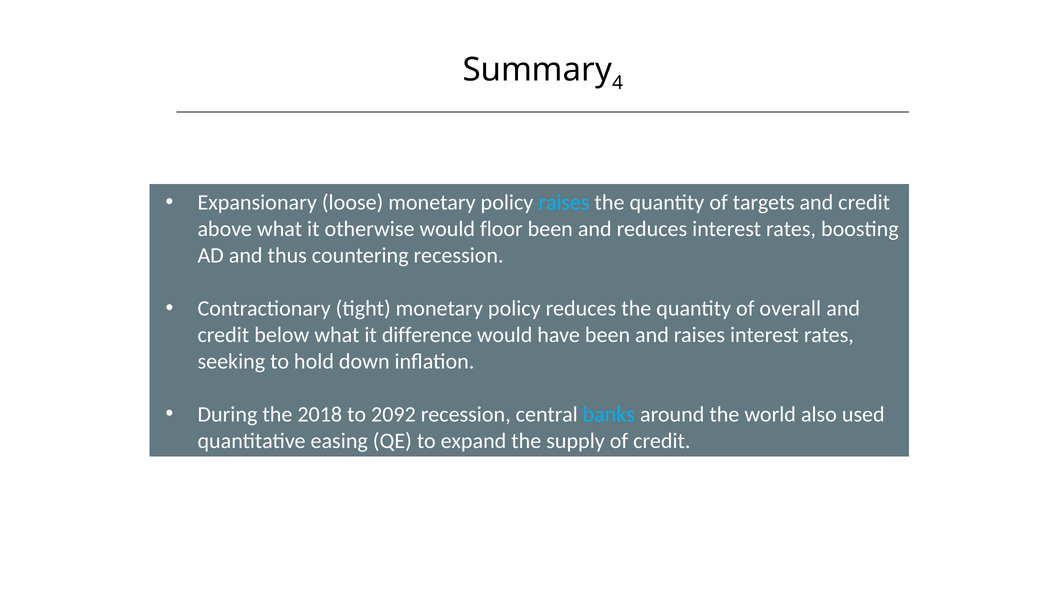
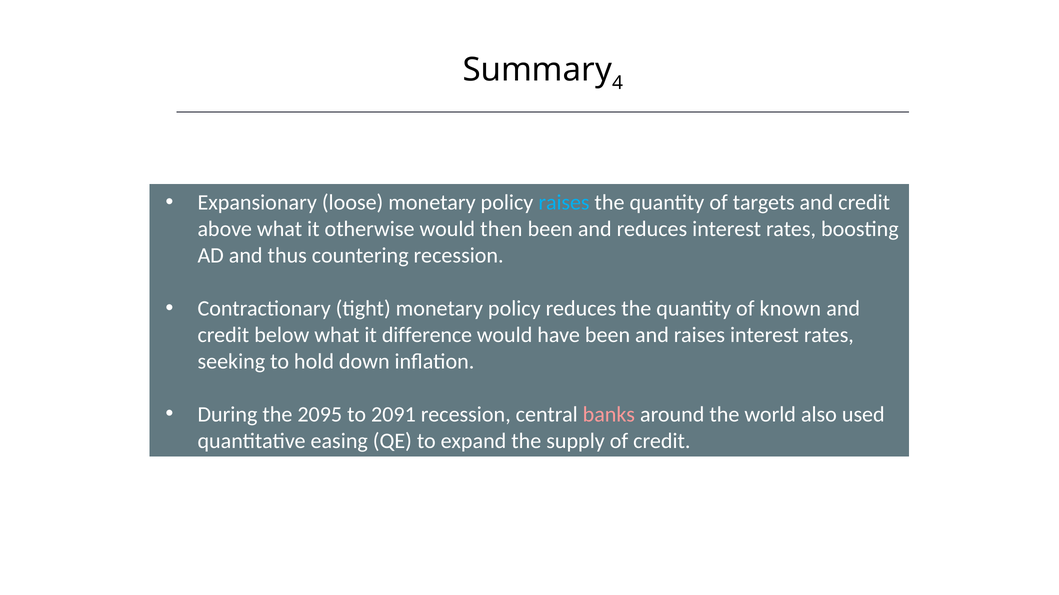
floor: floor -> then (501, 229)
overall: overall -> known (790, 309)
2018: 2018 -> 2095 (320, 415)
2092: 2092 -> 2091 (393, 415)
banks colour: light blue -> pink (609, 415)
